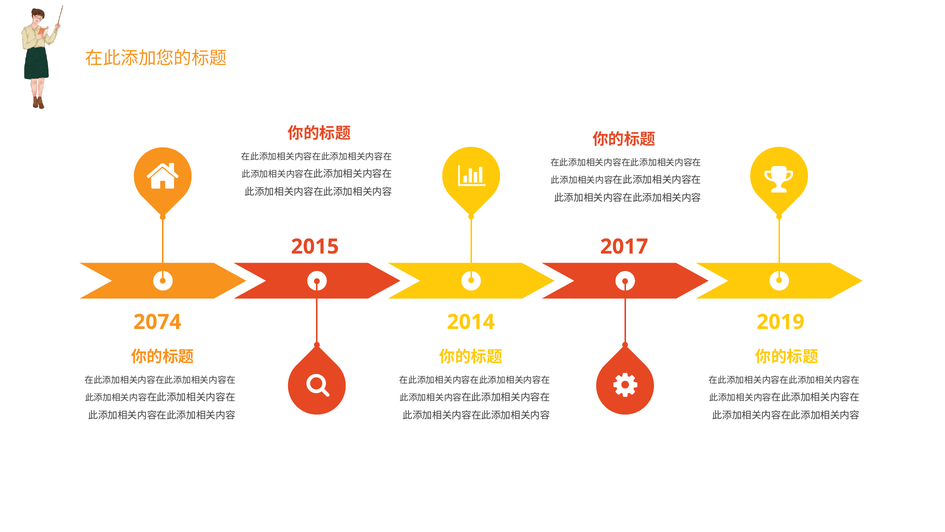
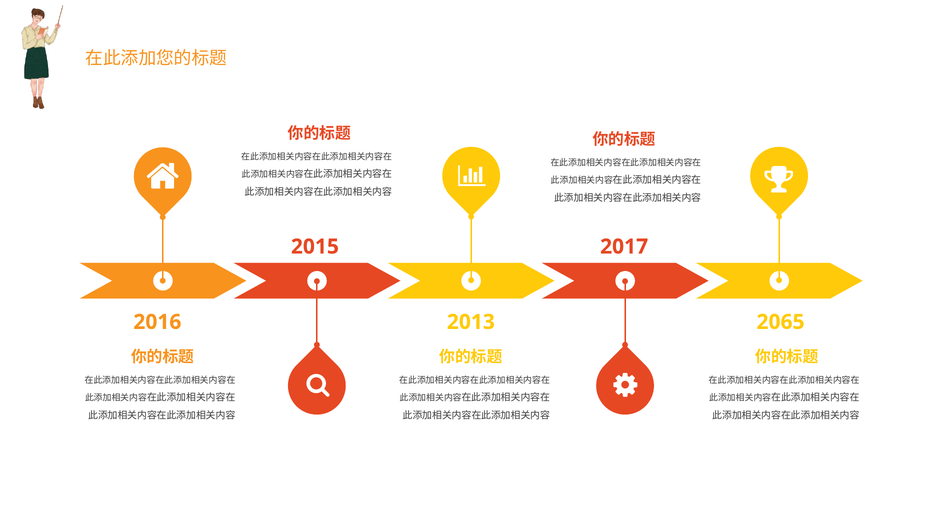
2074: 2074 -> 2016 (157, 322)
2014: 2014 -> 2013 (471, 322)
2019: 2019 -> 2065 (781, 322)
